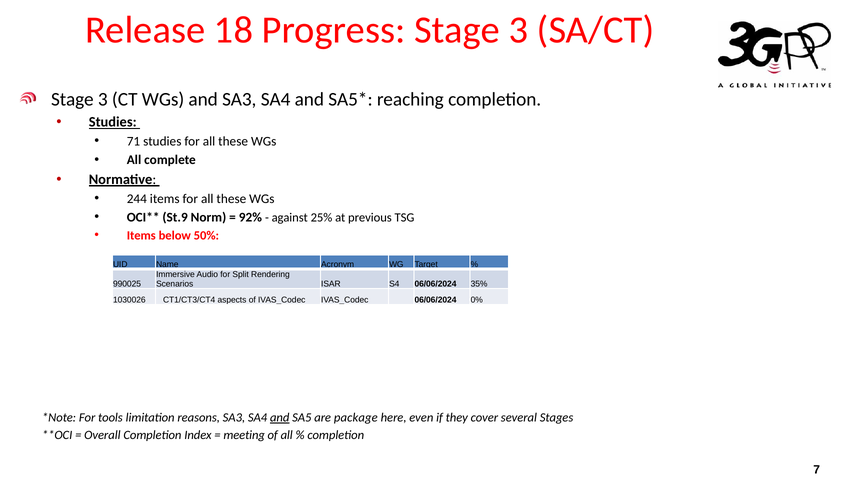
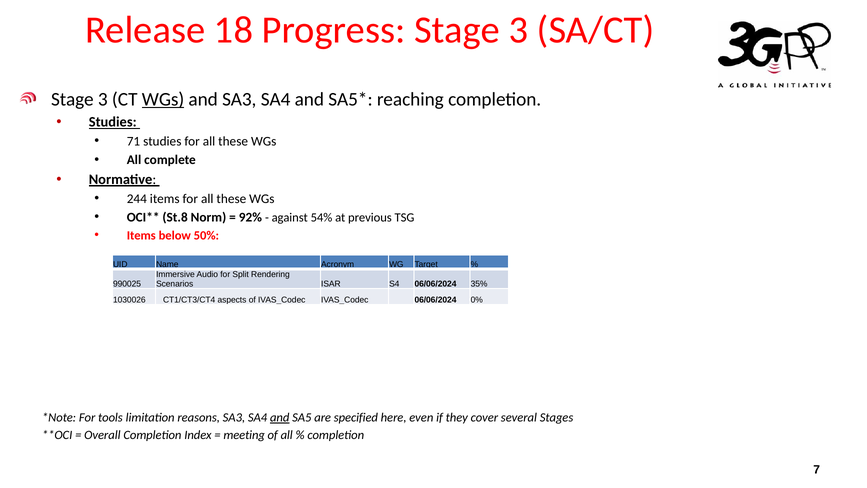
WGs underline: none -> present (163, 99)
St.9: St.9 -> St.8 (175, 217)
25%: 25% -> 54% (322, 217)
package: package -> specified (356, 417)
